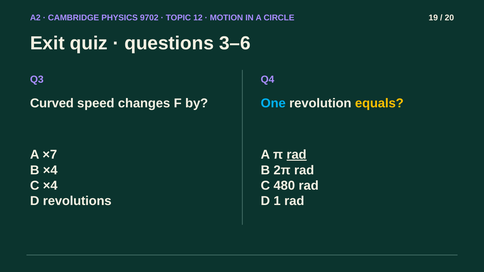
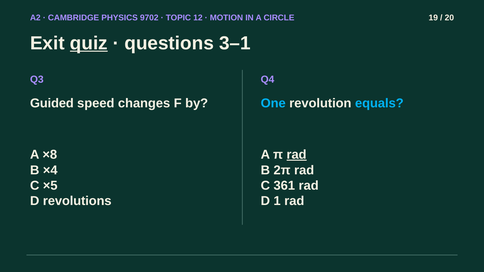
quiz underline: none -> present (89, 43)
3–6: 3–6 -> 3–1 (235, 43)
Curved: Curved -> Guided (52, 103)
equals colour: yellow -> light blue (379, 103)
×7: ×7 -> ×8 (50, 155)
C ×4: ×4 -> ×5 (50, 186)
480: 480 -> 361 (284, 186)
